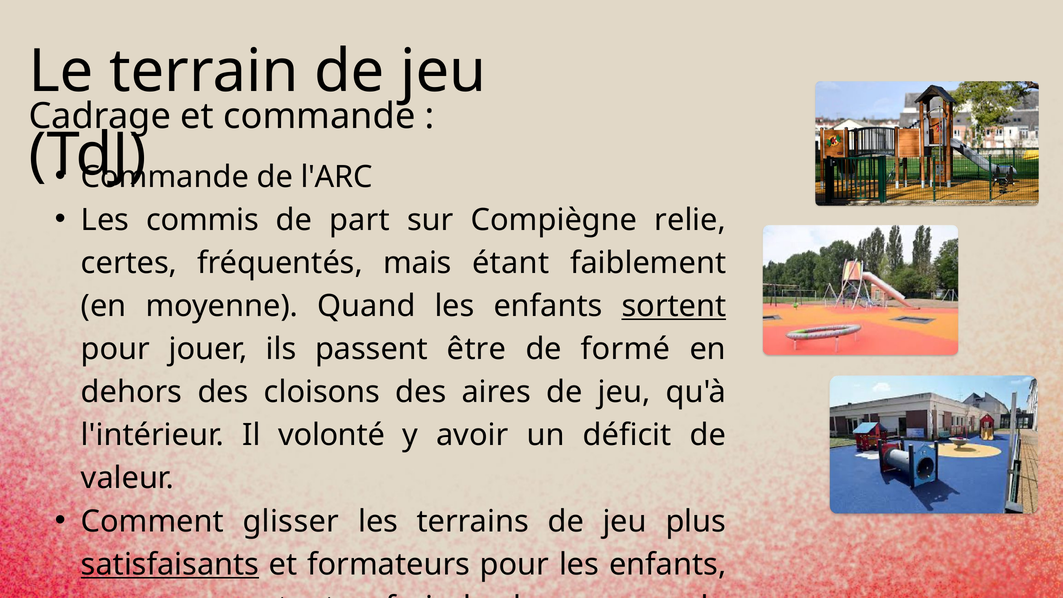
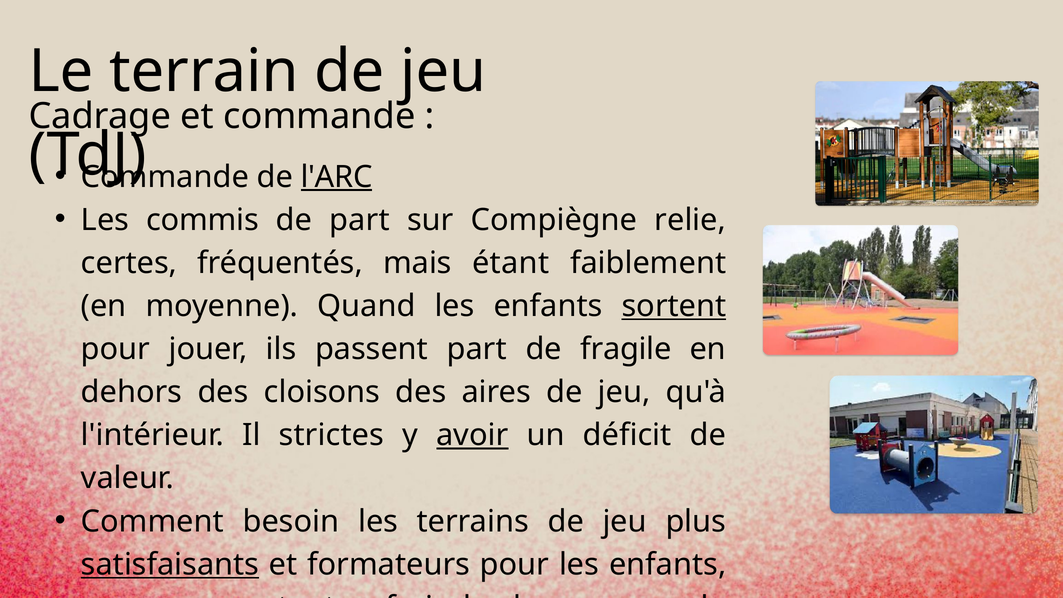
l'ARC underline: none -> present (337, 177)
passent être: être -> part (477, 349)
formé: formé -> fragile (626, 349)
volonté: volonté -> strictes (331, 435)
avoir underline: none -> present (472, 435)
glisser: glisser -> besoin (291, 521)
